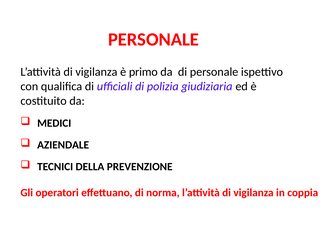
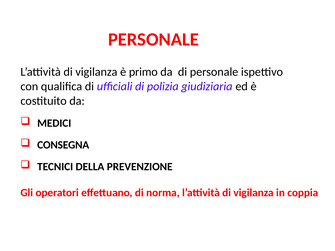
AZIENDALE: AZIENDALE -> CONSEGNA (63, 145)
